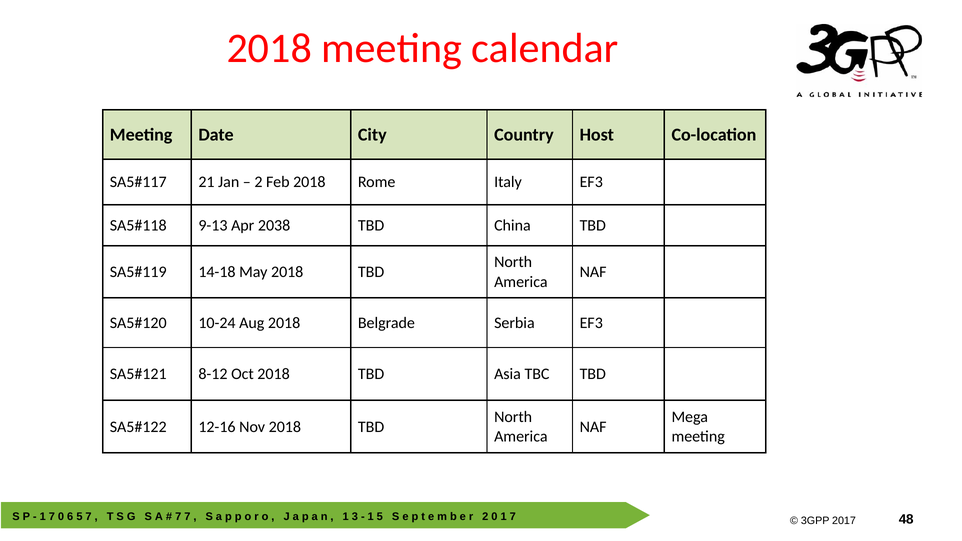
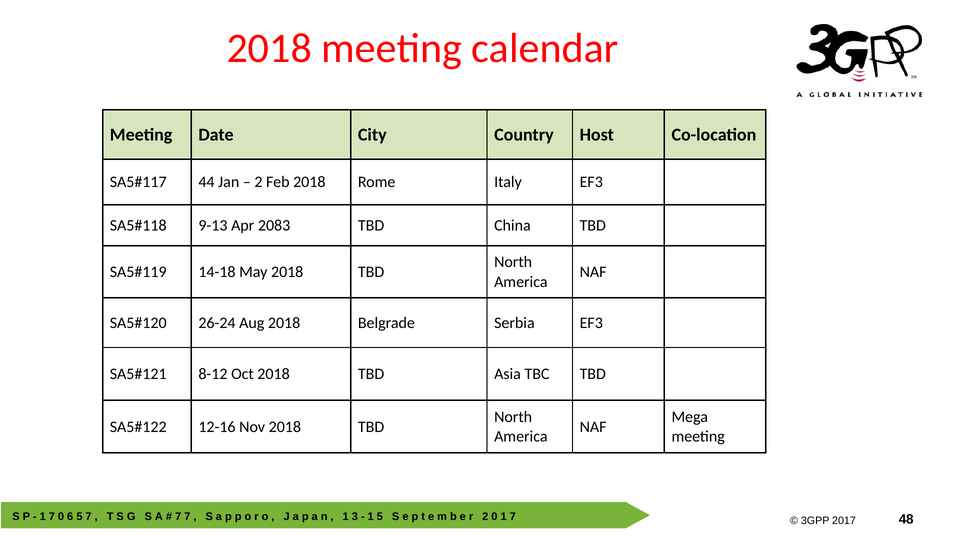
21: 21 -> 44 (206, 182)
2038: 2038 -> 2083 (274, 225)
10-24: 10-24 -> 26-24 (217, 323)
